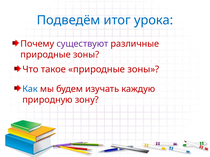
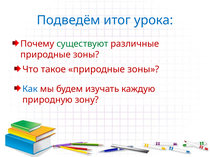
существуют colour: purple -> green (82, 44)
